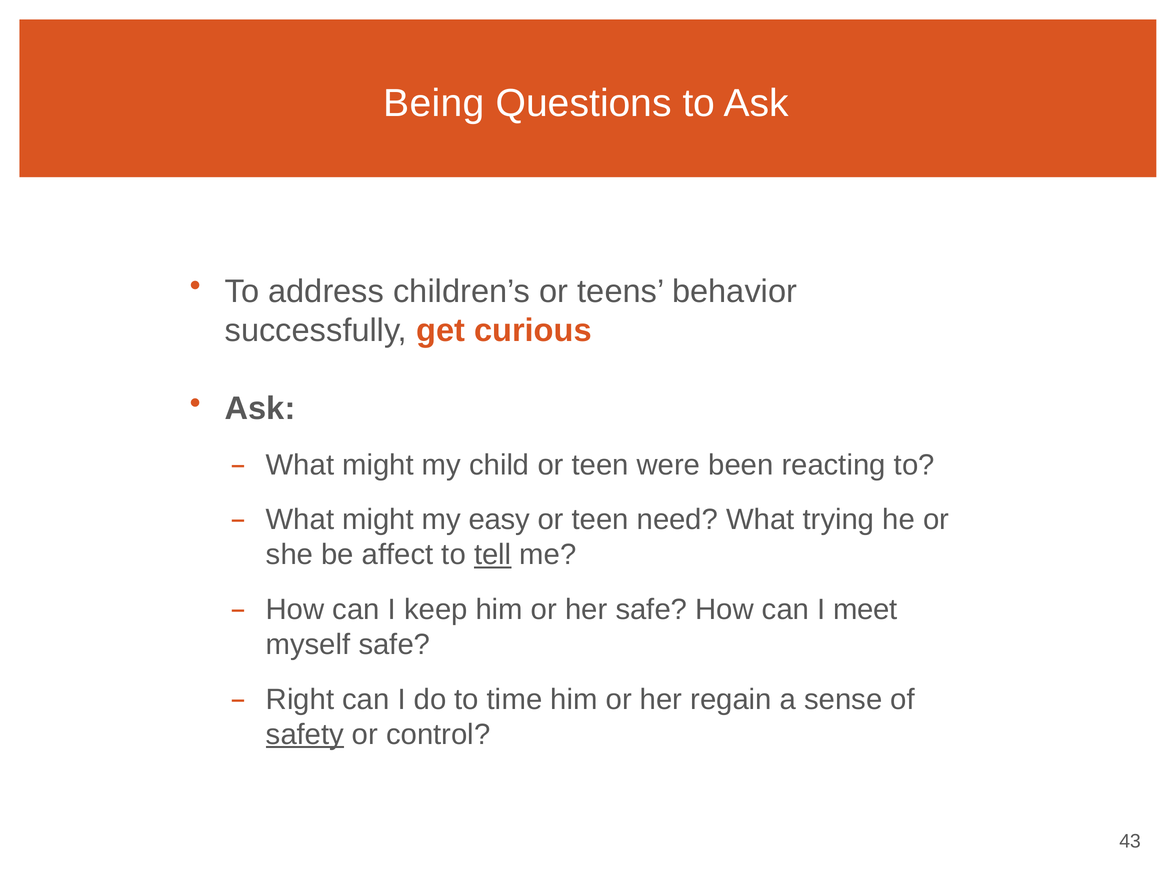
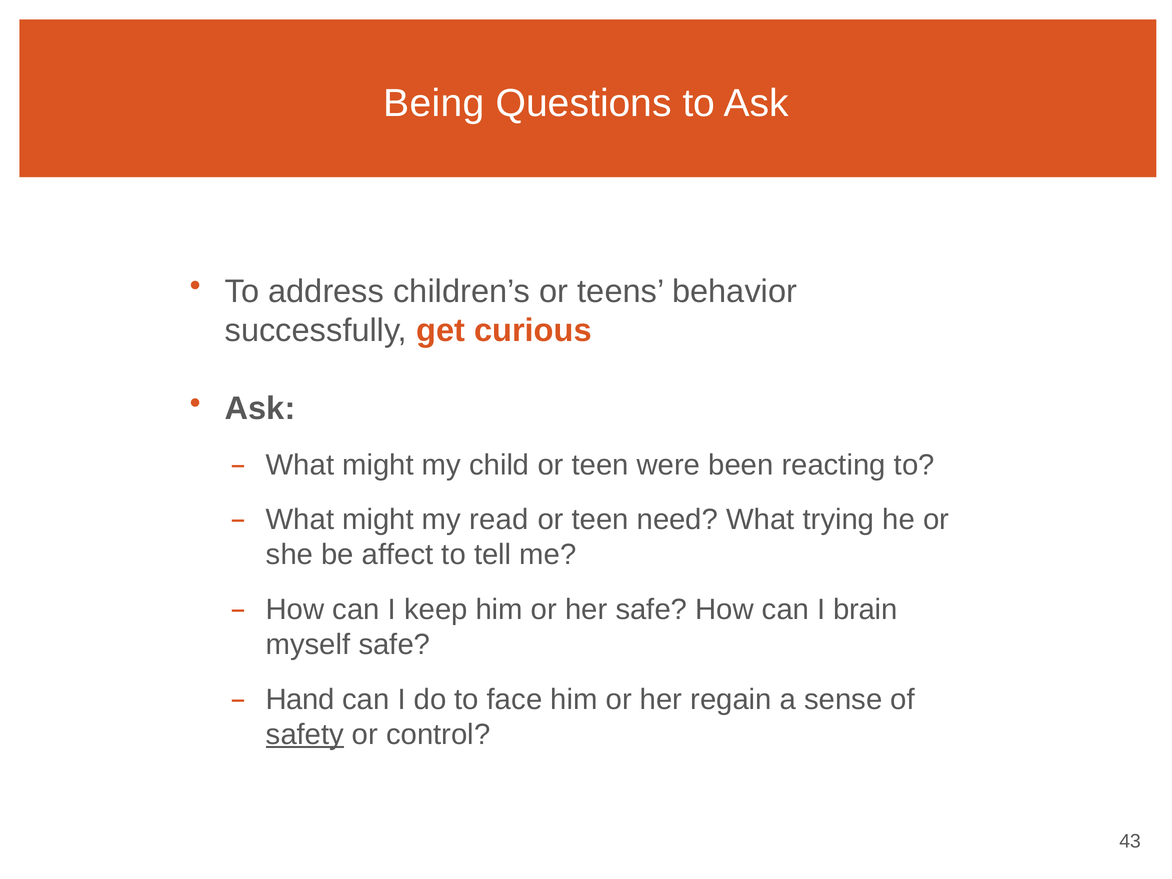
easy: easy -> read (499, 520)
tell underline: present -> none (493, 555)
meet: meet -> brain (865, 610)
Right: Right -> Hand (300, 699)
time: time -> face (515, 699)
